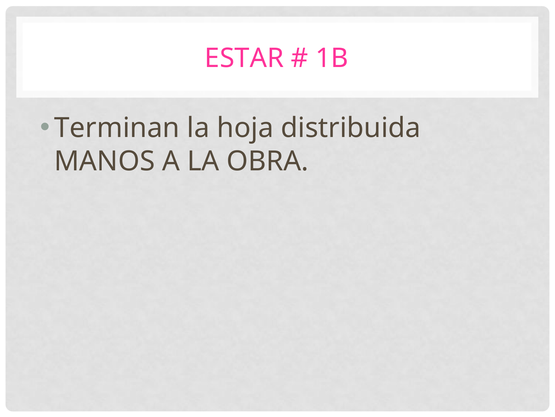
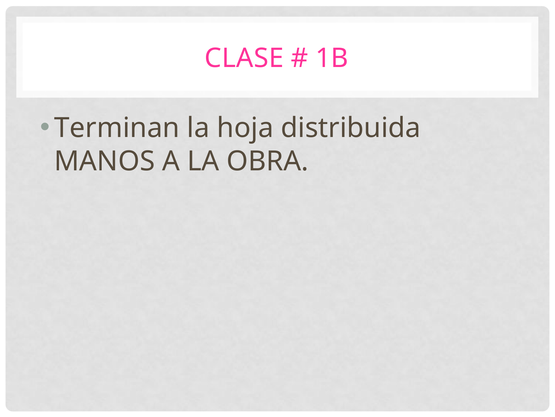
ESTAR: ESTAR -> CLASE (244, 58)
